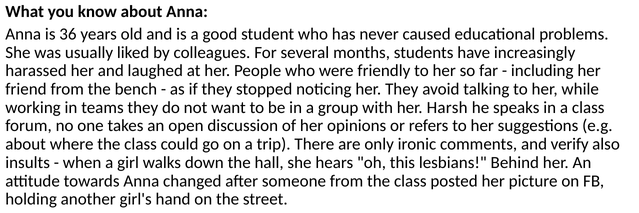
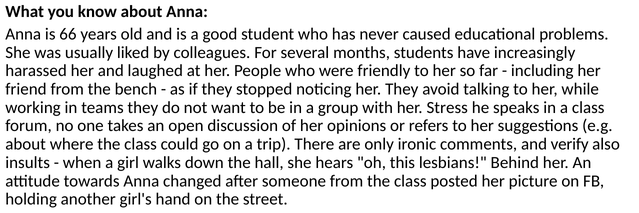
36: 36 -> 66 (68, 34)
Harsh: Harsh -> Stress (447, 108)
